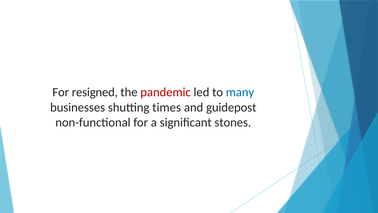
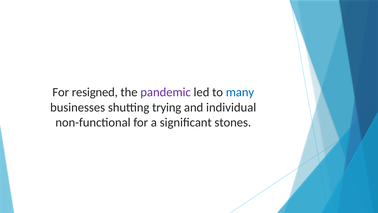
pandemic colour: red -> purple (166, 92)
times: times -> trying (167, 107)
guidepost: guidepost -> individual (231, 107)
